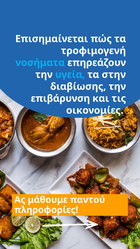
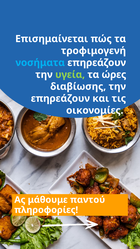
υγεία colour: light blue -> light green (70, 75)
στην: στην -> ώρες (114, 75)
επιβάρυνση: επιβάρυνση -> επηρεάζουν (60, 98)
